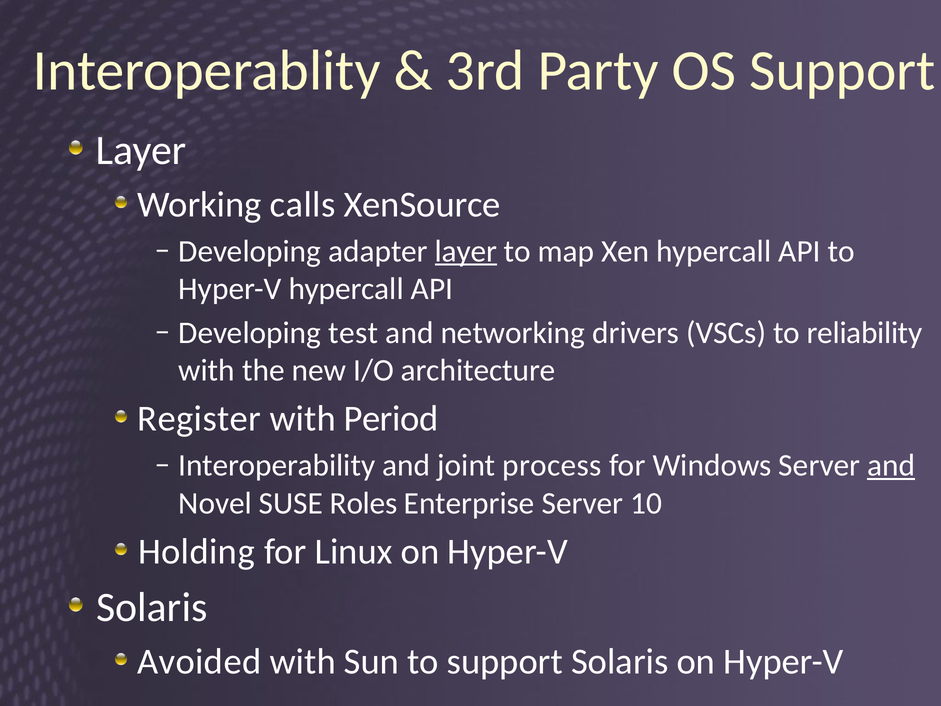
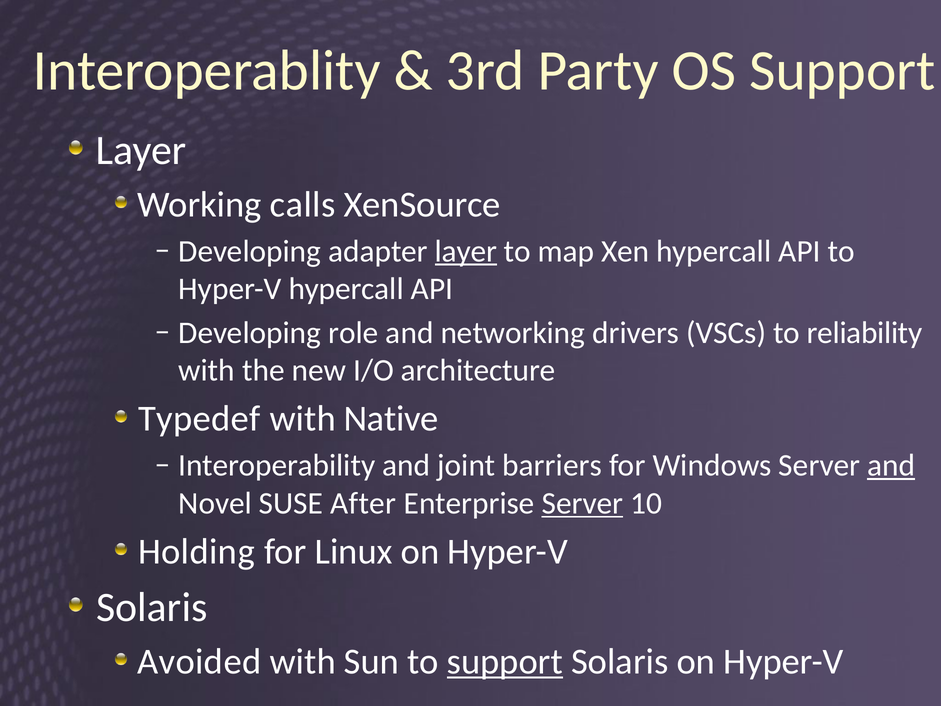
test: test -> role (353, 333)
Register: Register -> Typedef (199, 419)
Period: Period -> Native (391, 419)
process: process -> barriers (552, 465)
Roles: Roles -> After (363, 503)
Server underline: none -> present (582, 503)
support underline: none -> present (505, 661)
